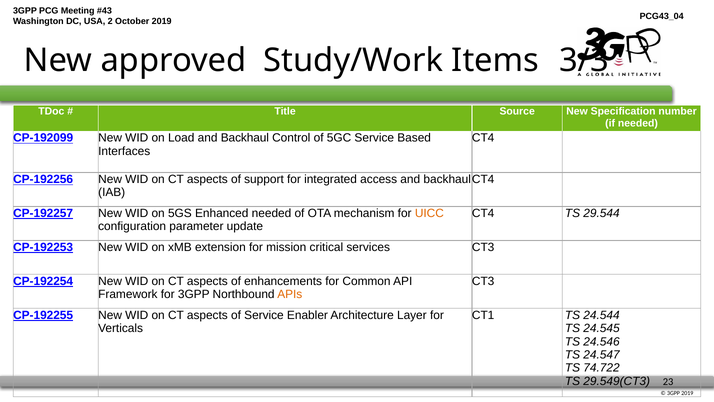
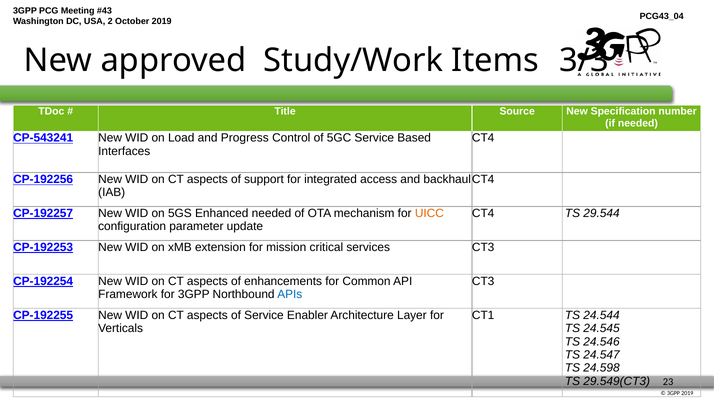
CP-192099: CP-192099 -> CP-543241 (43, 138)
Load and Backhaul: Backhaul -> Progress (245, 138)
APIs colour: orange -> blue (290, 294)
74.722: 74.722 -> 24.598 (602, 368)
